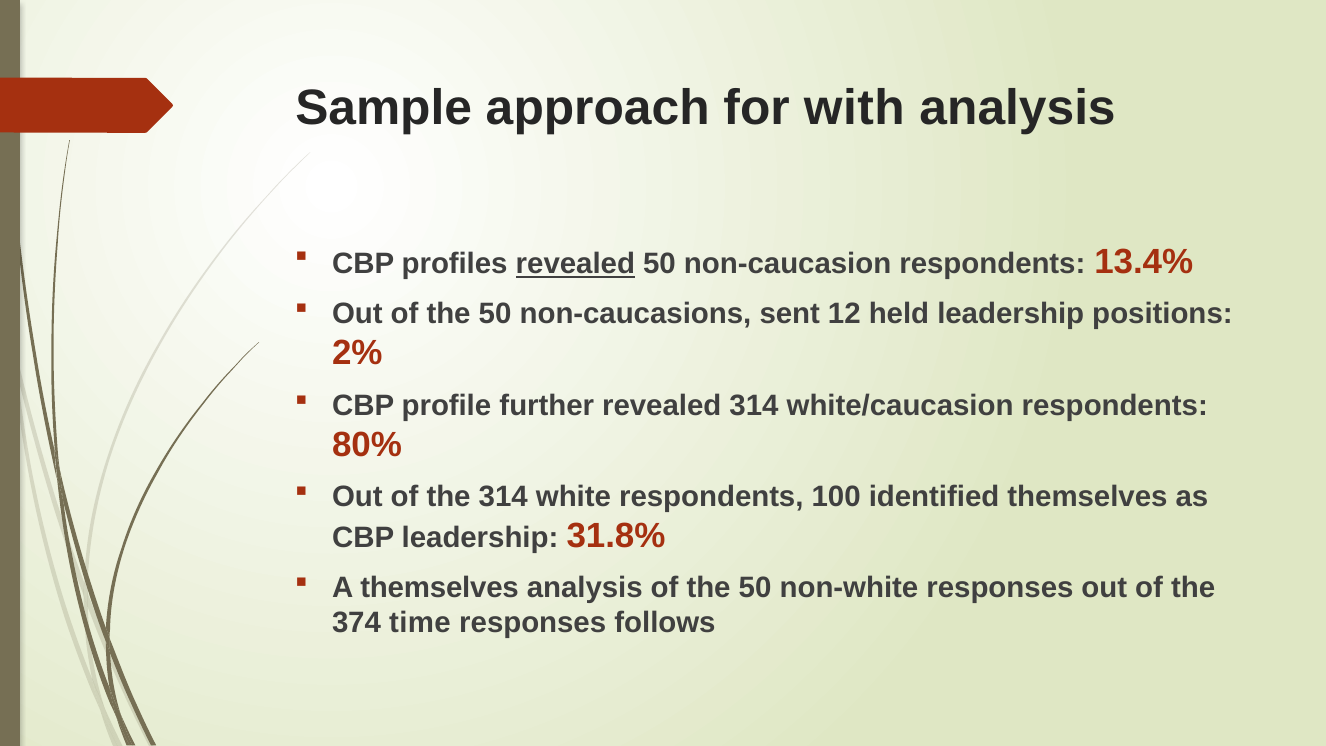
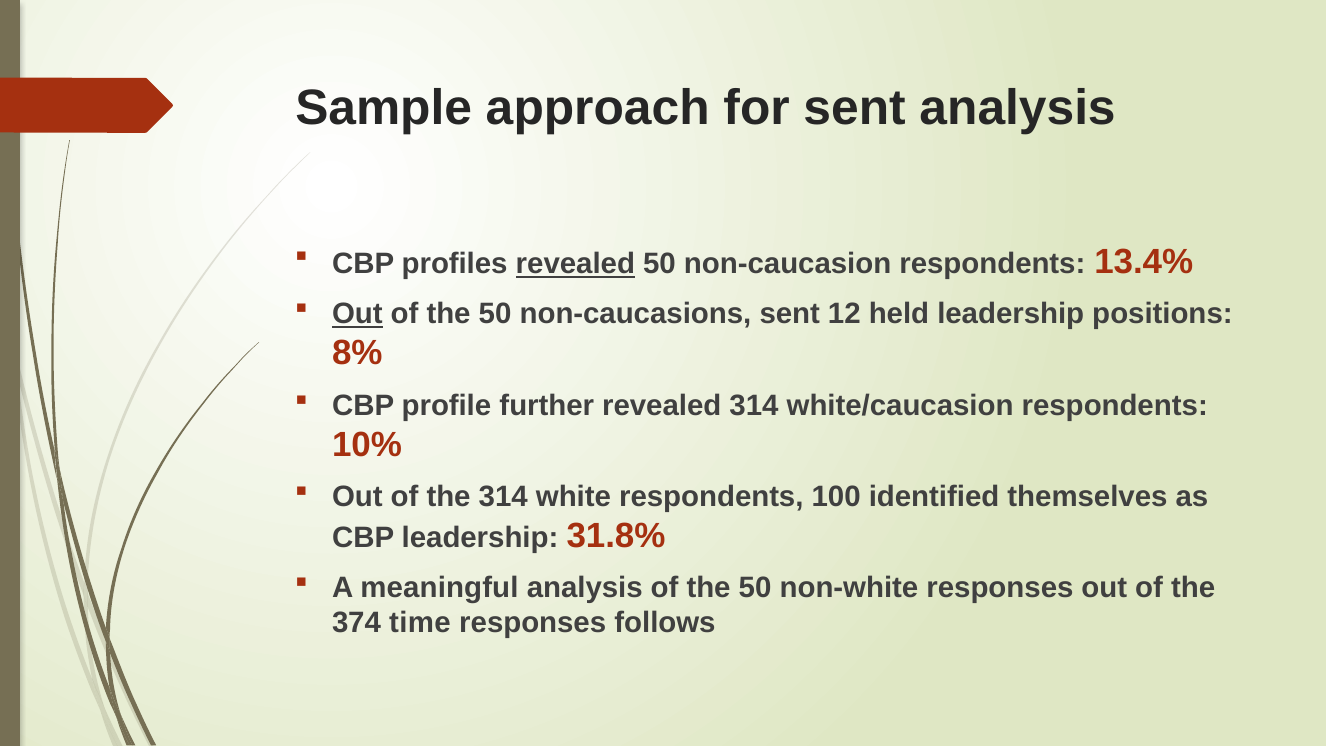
for with: with -> sent (855, 108)
Out underline: none -> present (357, 314)
2%: 2% -> 8% (357, 353)
80%: 80% -> 10% (367, 444)
A themselves: themselves -> meaningful (439, 588)
